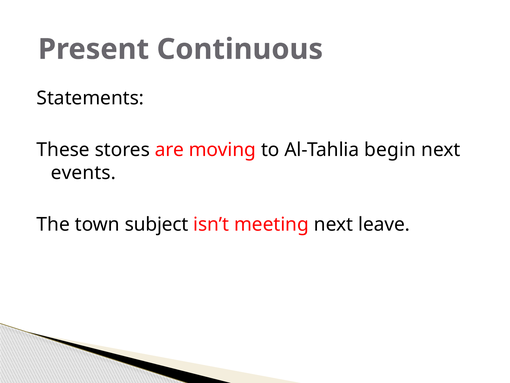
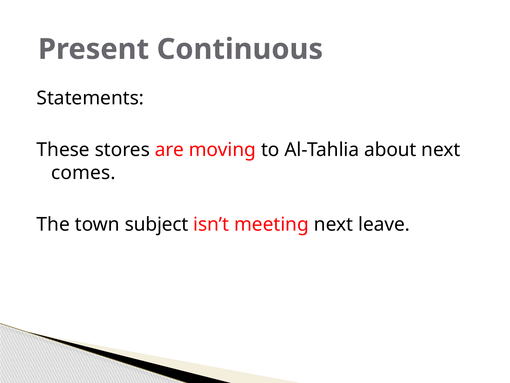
begin: begin -> about (390, 150)
events: events -> comes (83, 173)
